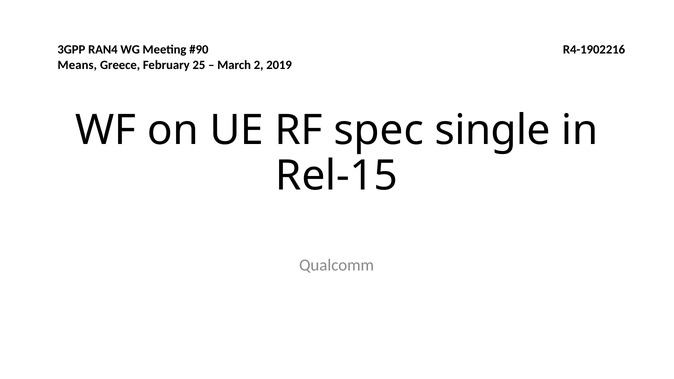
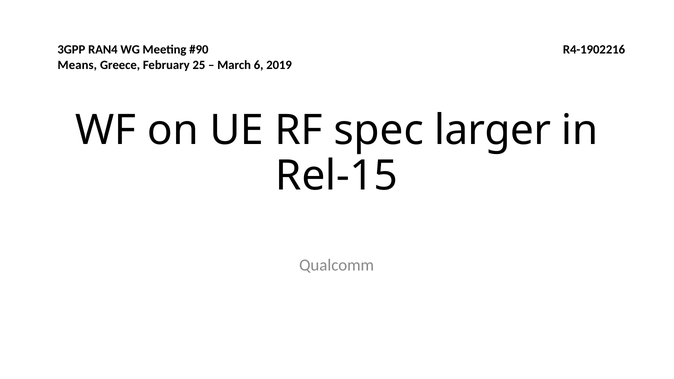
2: 2 -> 6 (259, 65)
single: single -> larger (493, 131)
